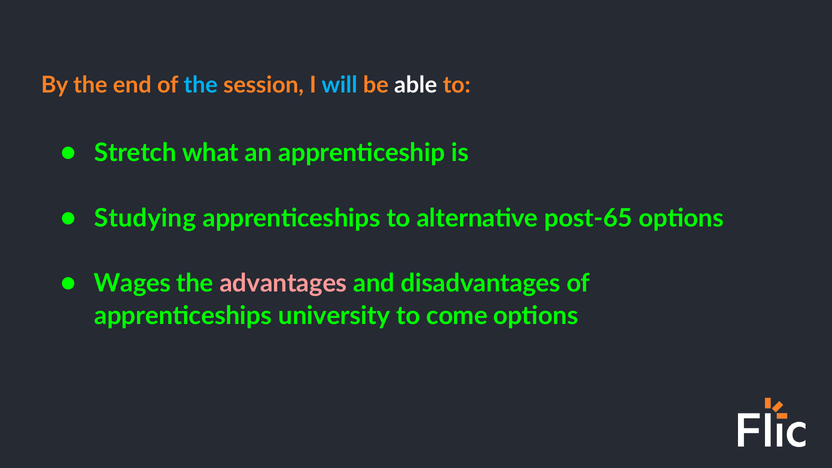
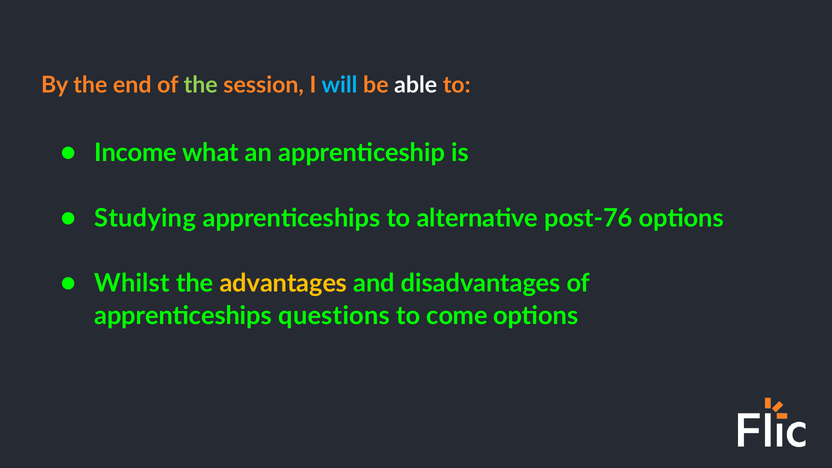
the colour: light blue -> light green (201, 85)
Stretch: Stretch -> Income (135, 153)
post-65: post-65 -> post-76 (588, 218)
Wages: Wages -> Whilst (132, 283)
advantages colour: pink -> yellow (283, 283)
university: university -> questions (334, 316)
